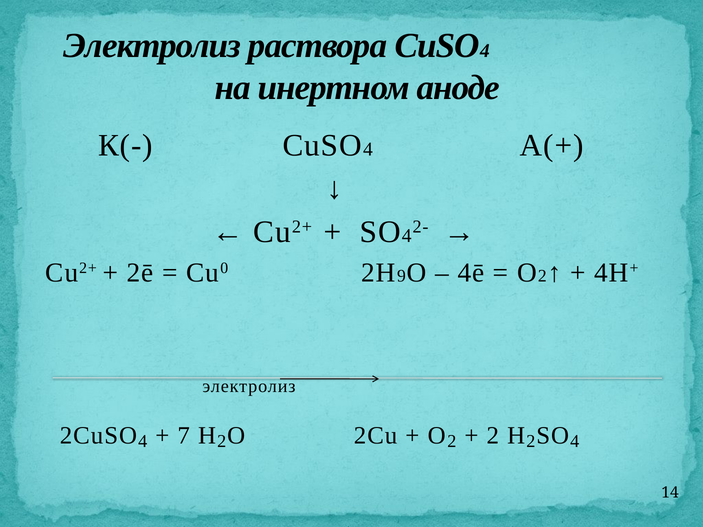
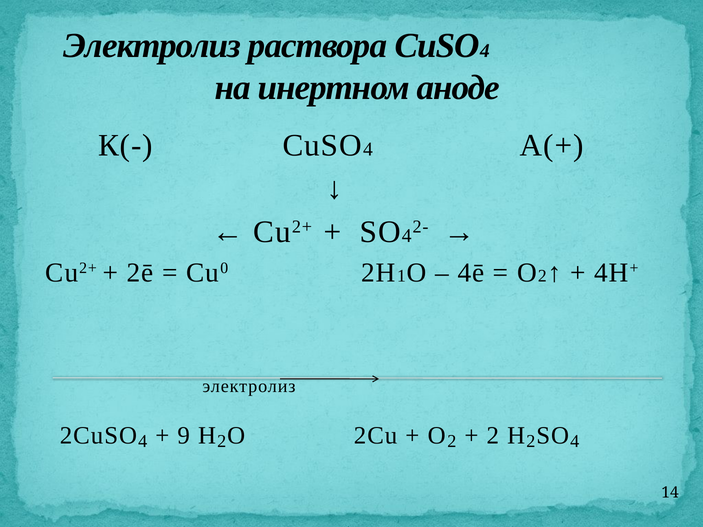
9: 9 -> 1 (401, 276)
7: 7 -> 9 (184, 436)
